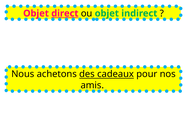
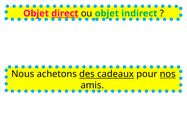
nos underline: none -> present (168, 74)
